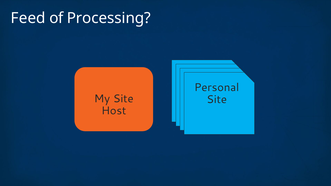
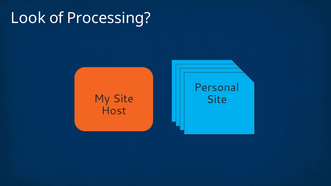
Feed: Feed -> Look (28, 18)
